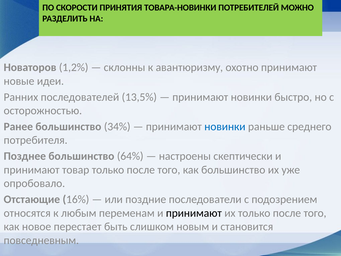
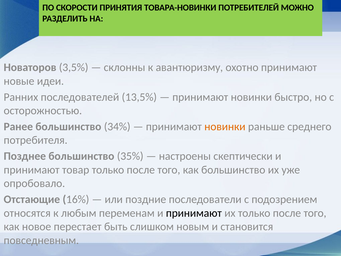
1,2%: 1,2% -> 3,5% (74, 67)
новинки colour: blue -> orange (225, 126)
64%: 64% -> 35% (130, 156)
